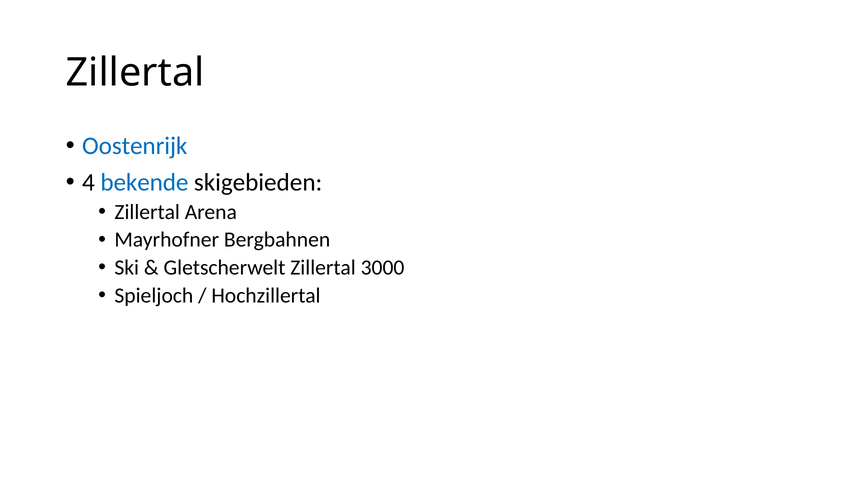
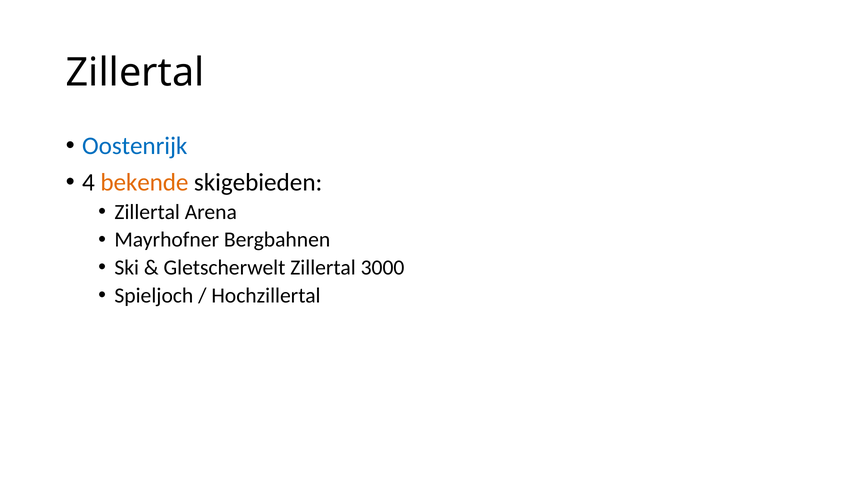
bekende colour: blue -> orange (144, 182)
